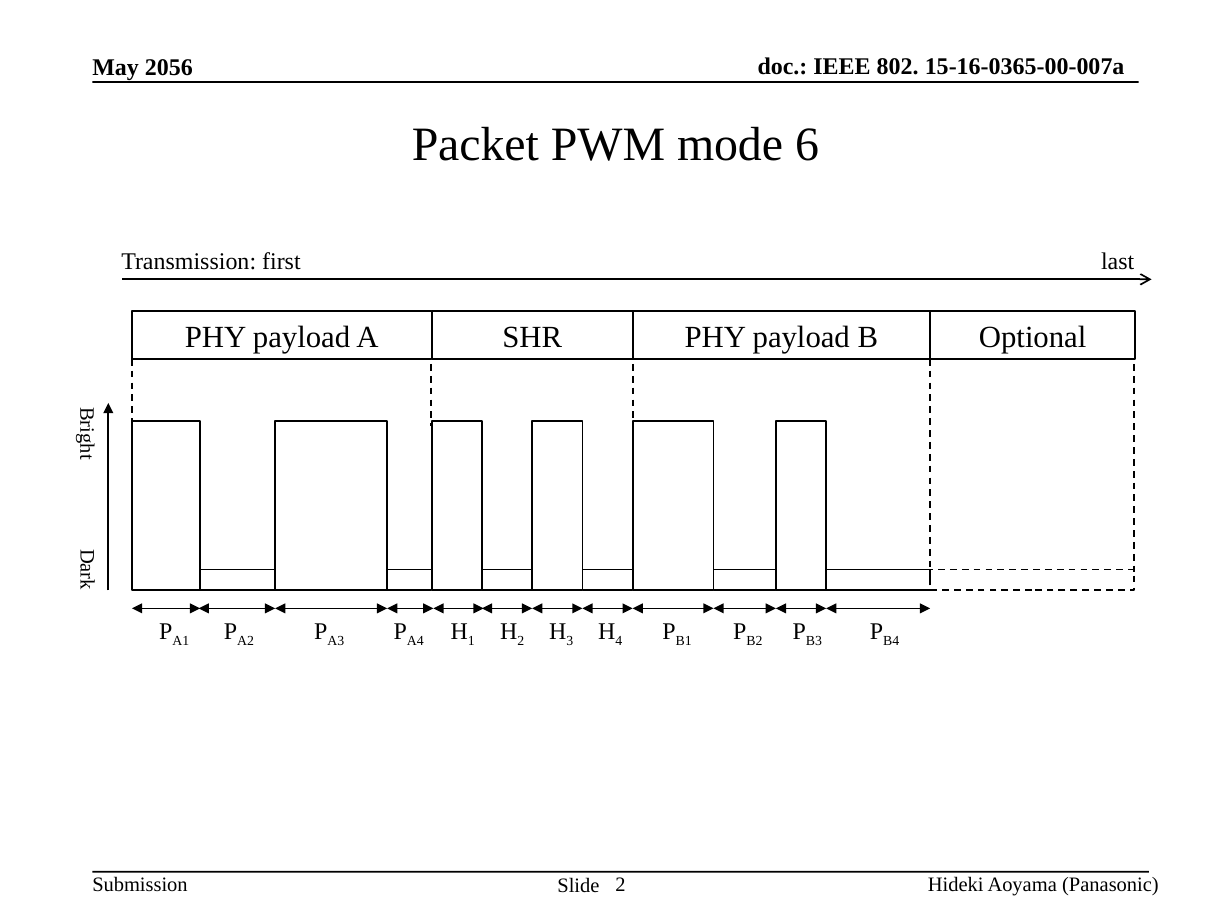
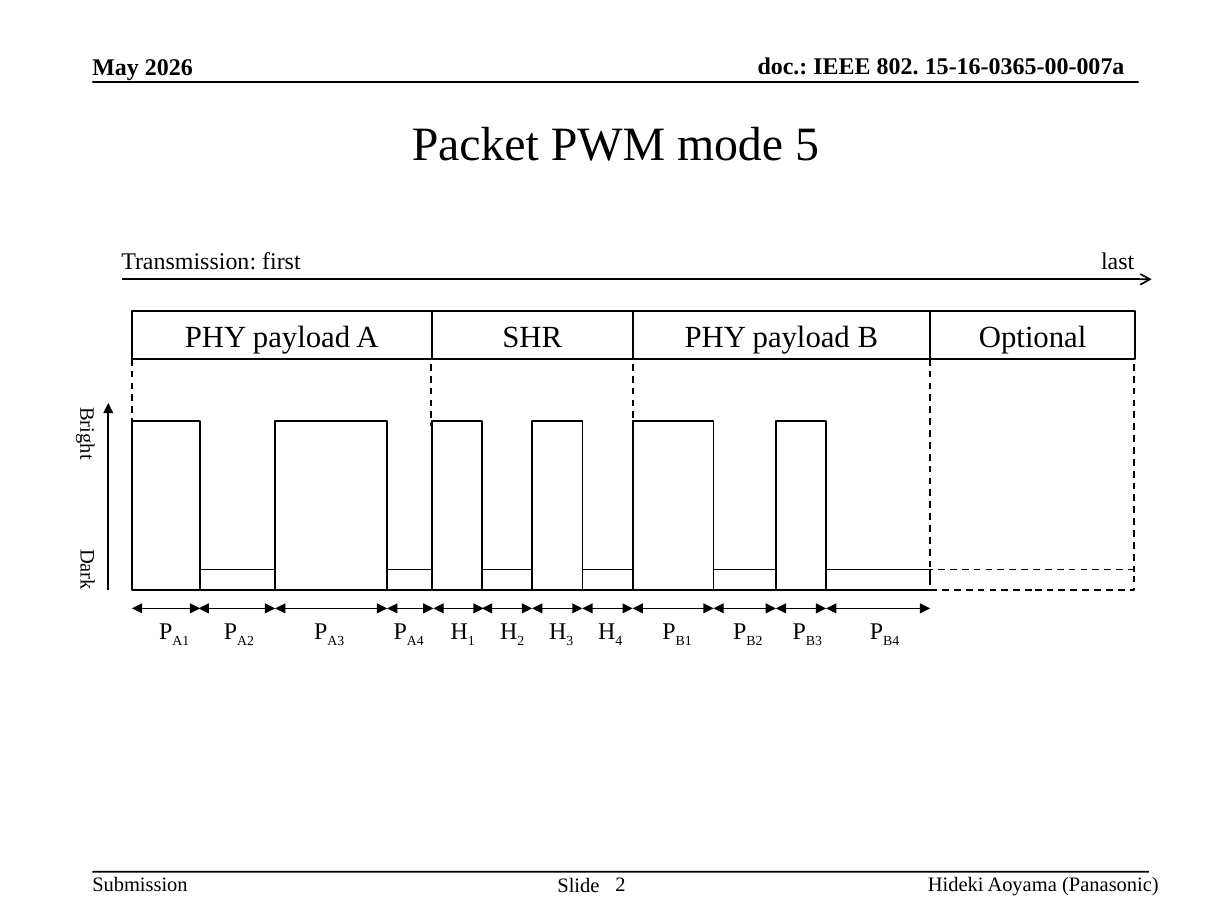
2056: 2056 -> 2026 (169, 67)
6: 6 -> 5 (807, 144)
